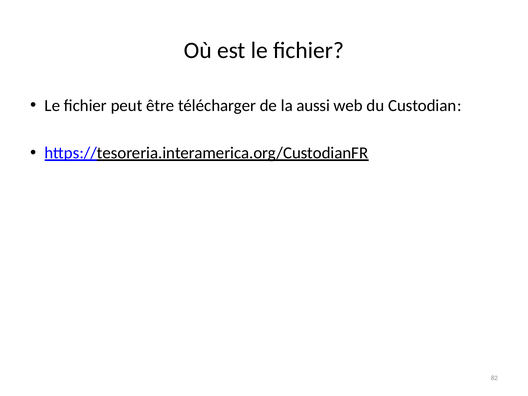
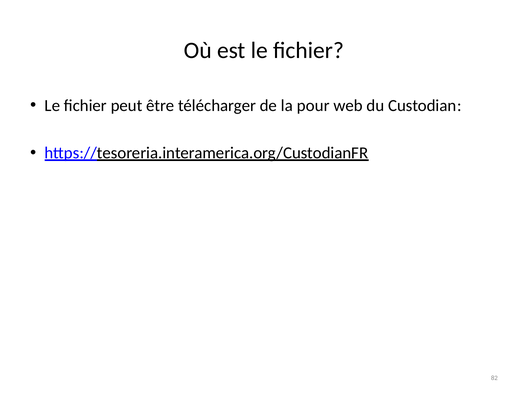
aussi: aussi -> pour (313, 106)
